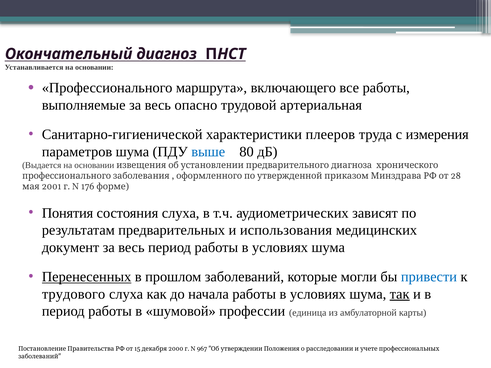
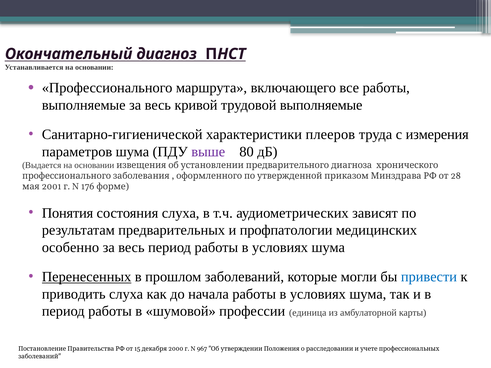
опасно: опасно -> кривой (196, 105)
трудовой артериальная: артериальная -> выполняемые (321, 105)
выше colour: blue -> purple (208, 152)
использования: использования -> профпатологии (286, 230)
документ: документ -> особенно (70, 248)
трудового: трудового -> приводить (74, 294)
так underline: present -> none (400, 294)
